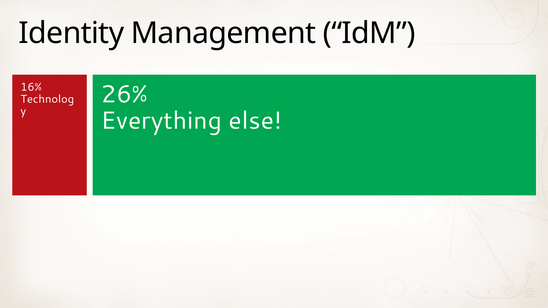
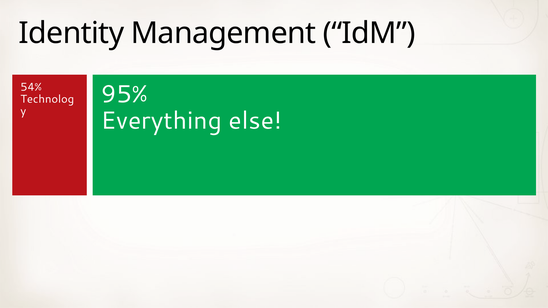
16%: 16% -> 54% (31, 87)
26%: 26% -> 95% (124, 94)
